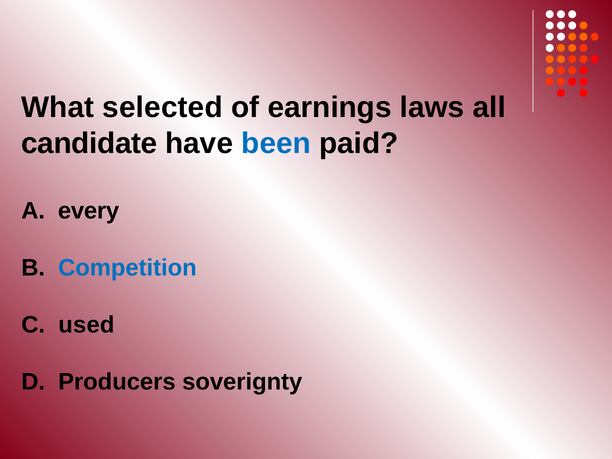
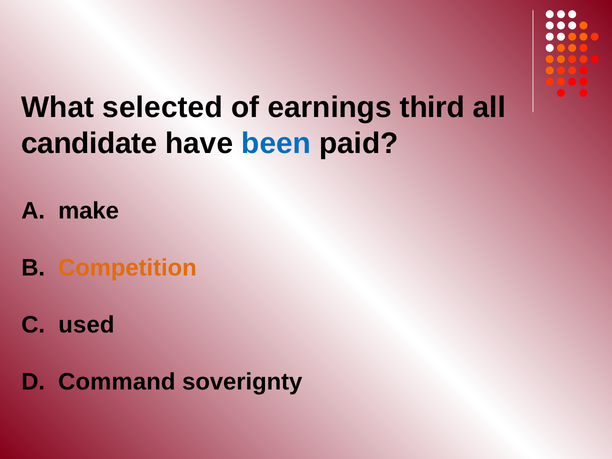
laws: laws -> third (432, 108)
every: every -> make (89, 211)
Competition colour: blue -> orange (127, 268)
Producers: Producers -> Command (117, 382)
